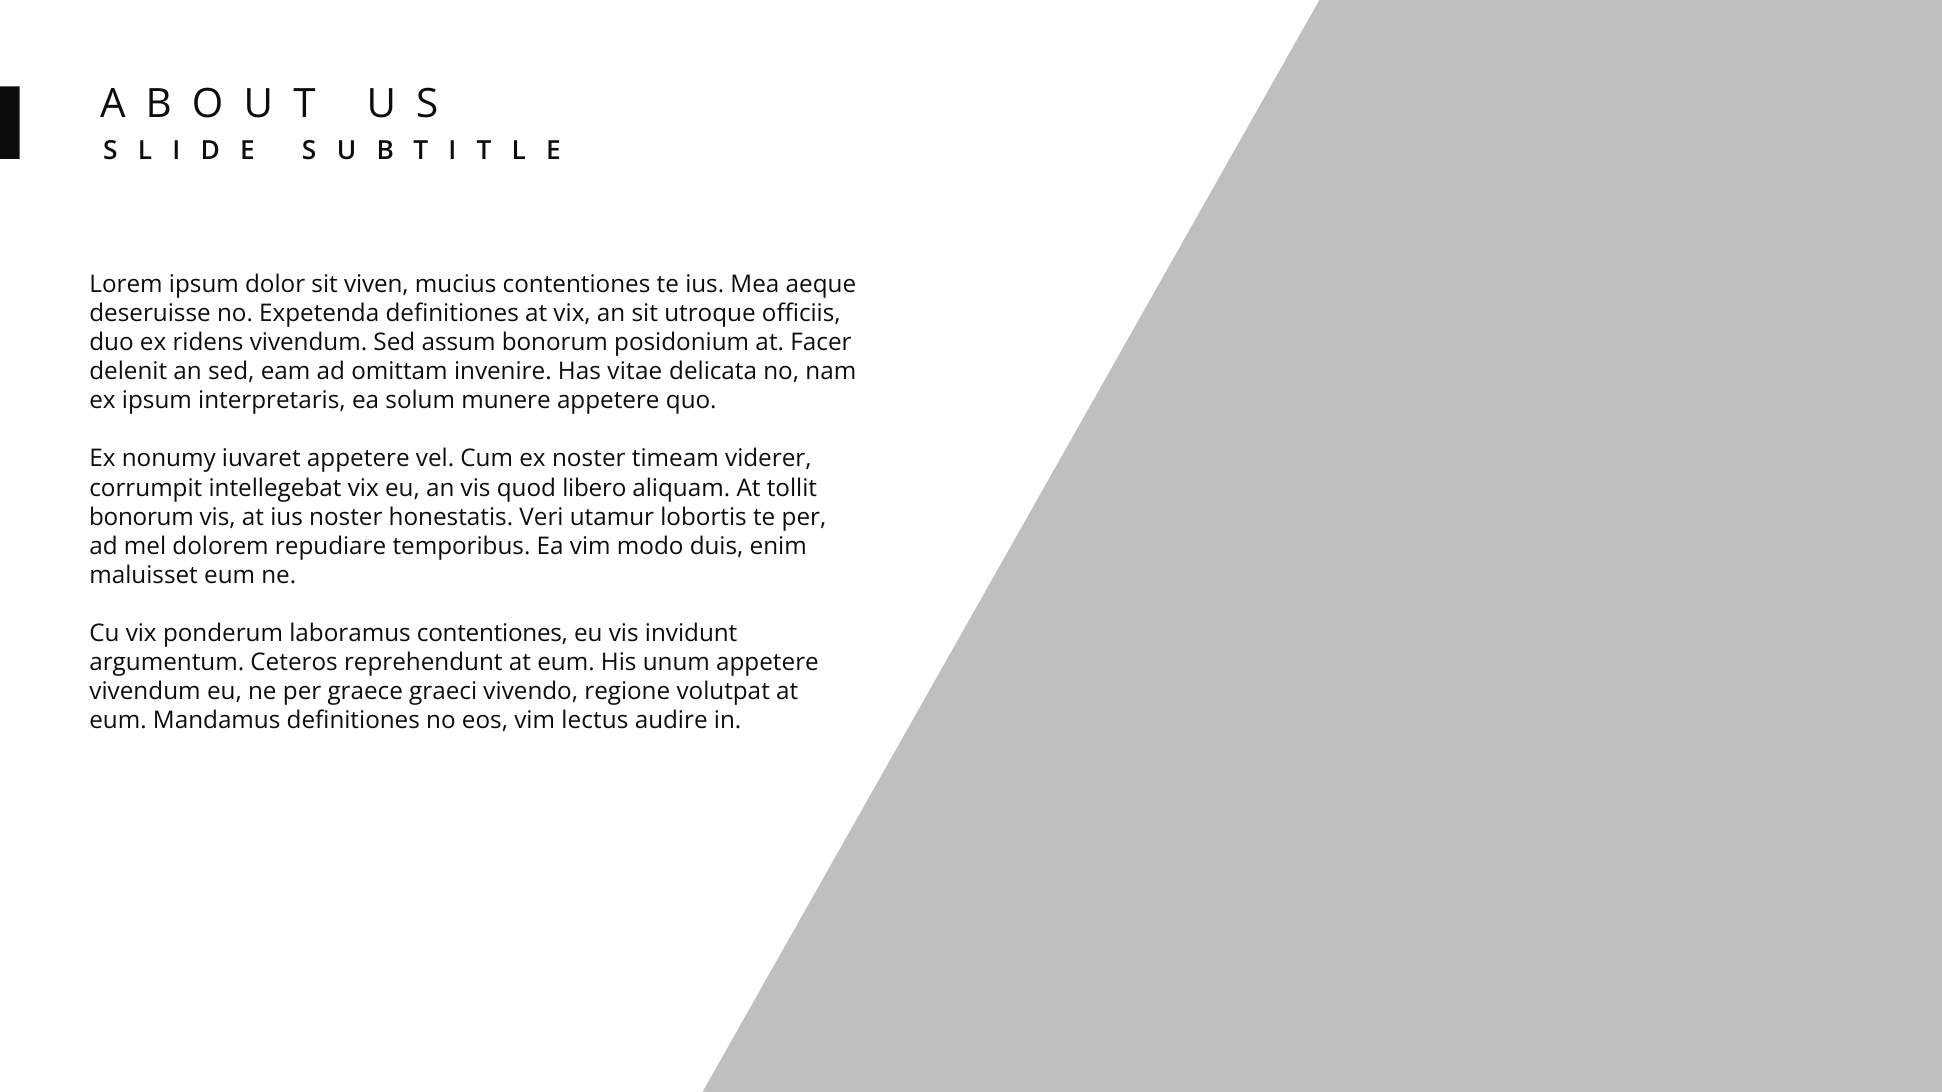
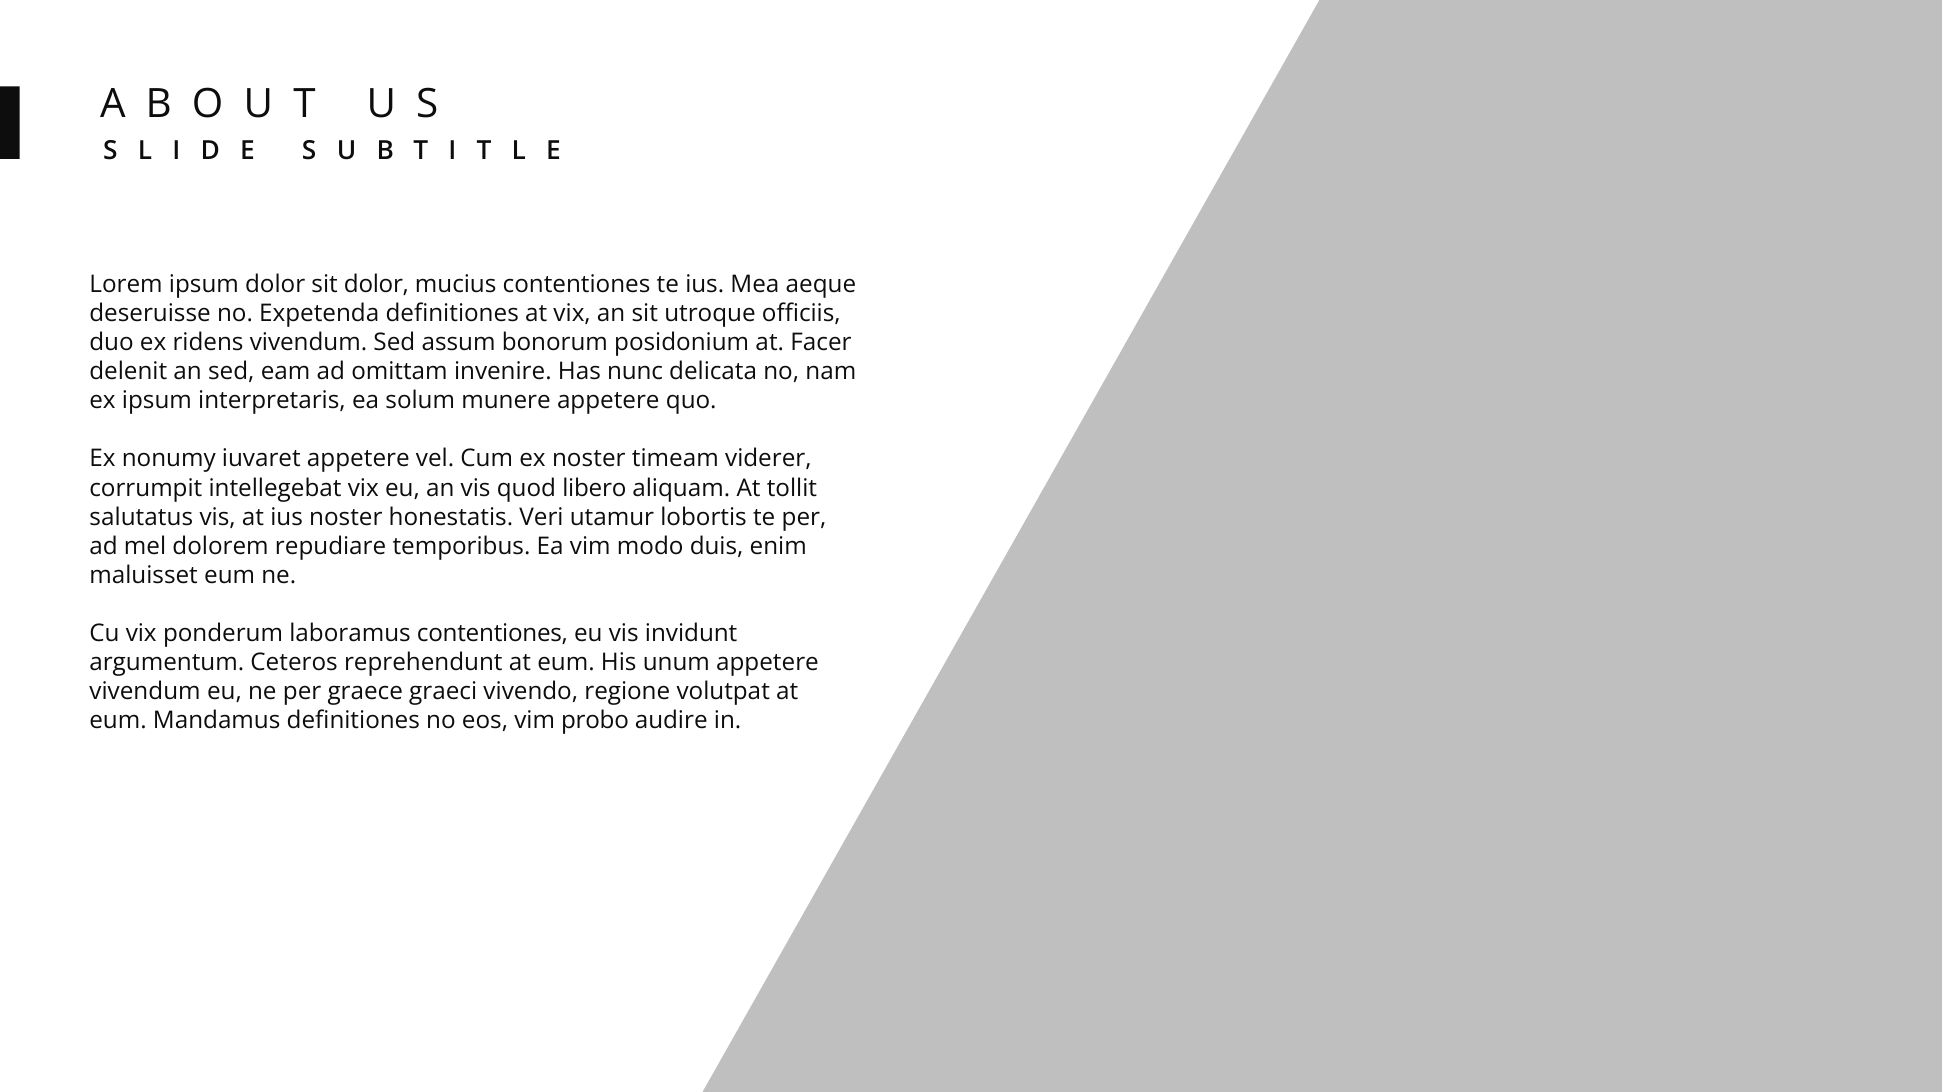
sit viven: viven -> dolor (376, 284)
vitae: vitae -> nunc (635, 372)
bonorum: bonorum -> salutatus (141, 517)
lectus: lectus -> probo (595, 721)
